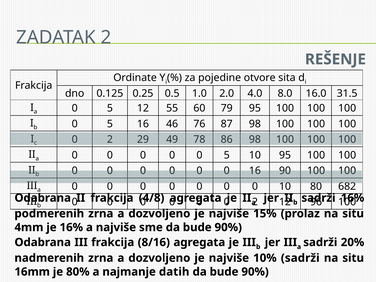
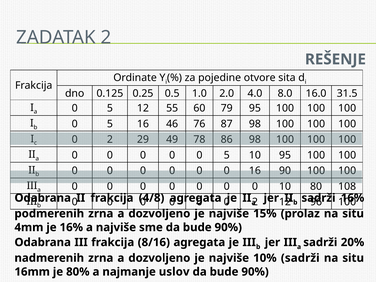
682: 682 -> 108 (347, 186)
datih: datih -> uslov (174, 272)
